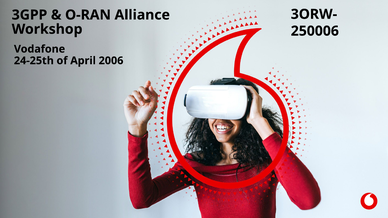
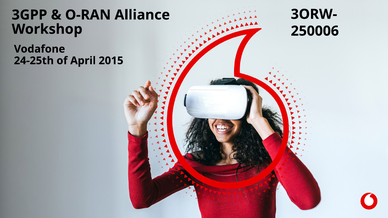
2006: 2006 -> 2015 (111, 61)
